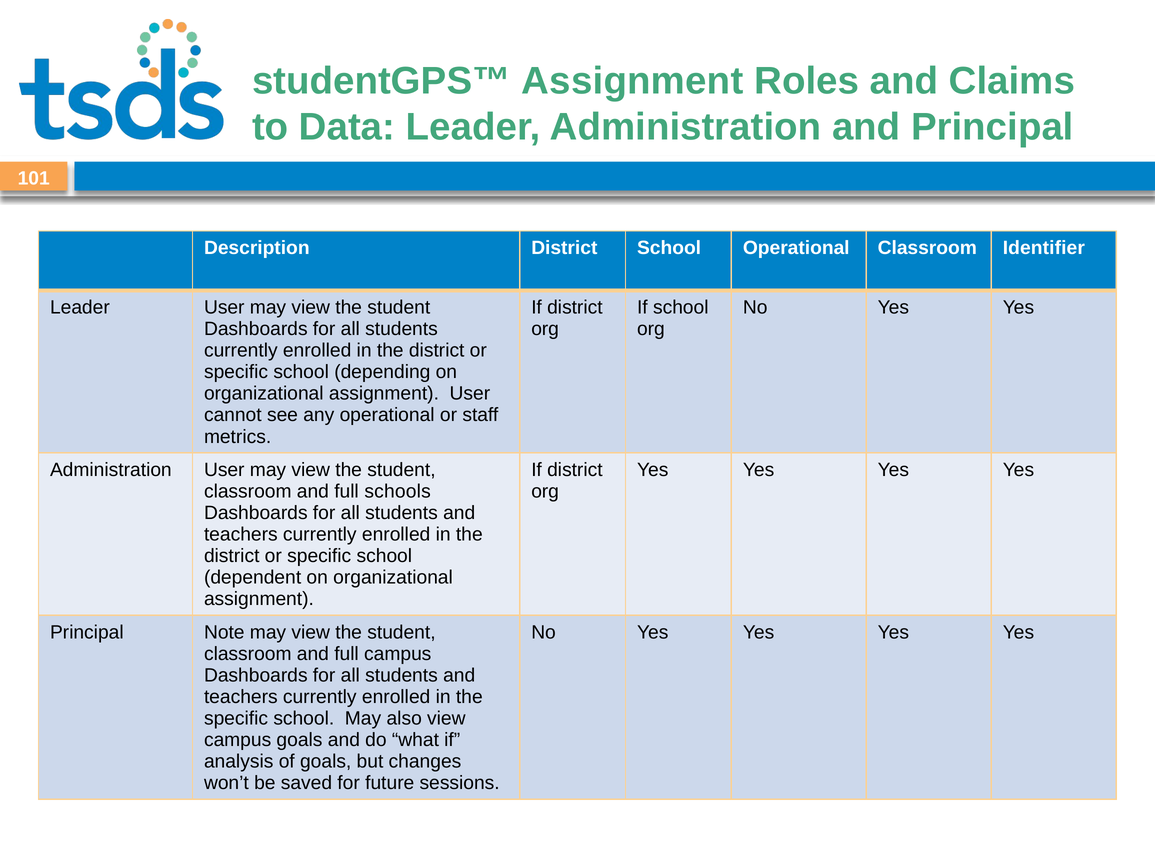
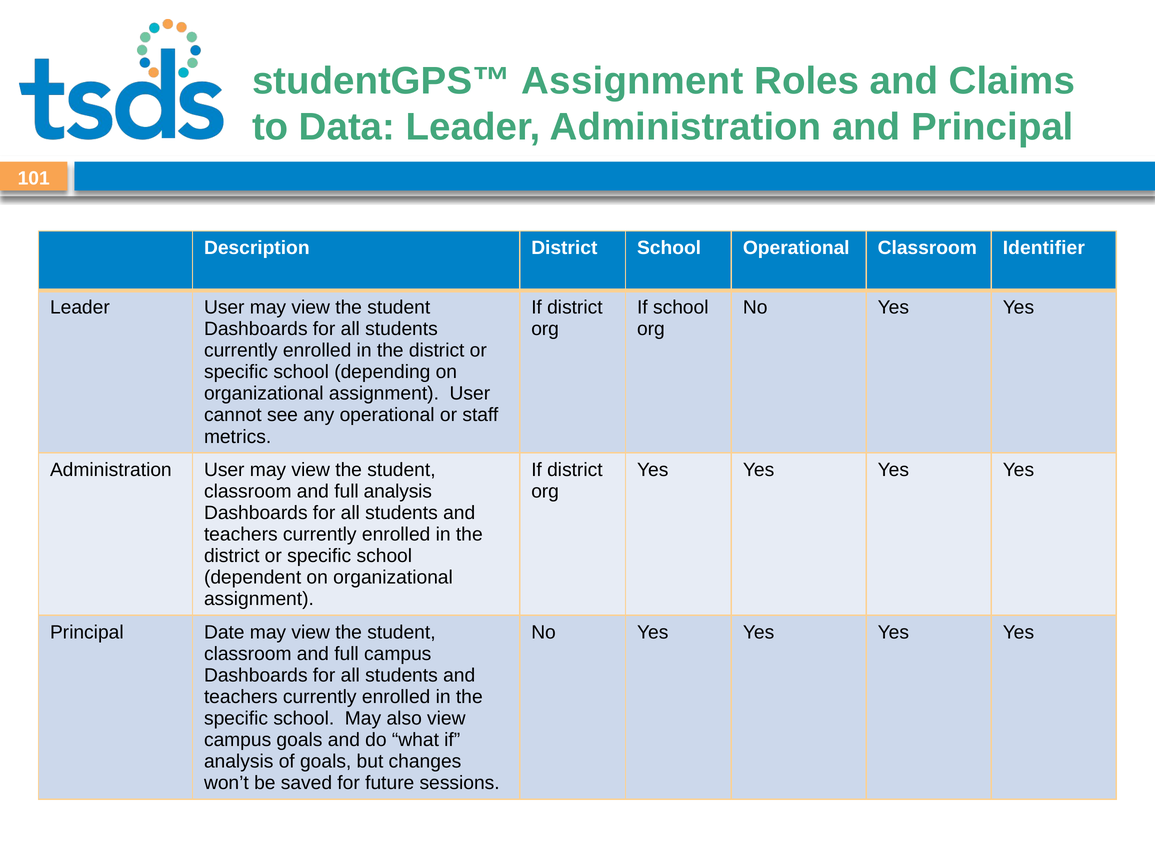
full schools: schools -> analysis (398, 491)
Note: Note -> Date (224, 632)
